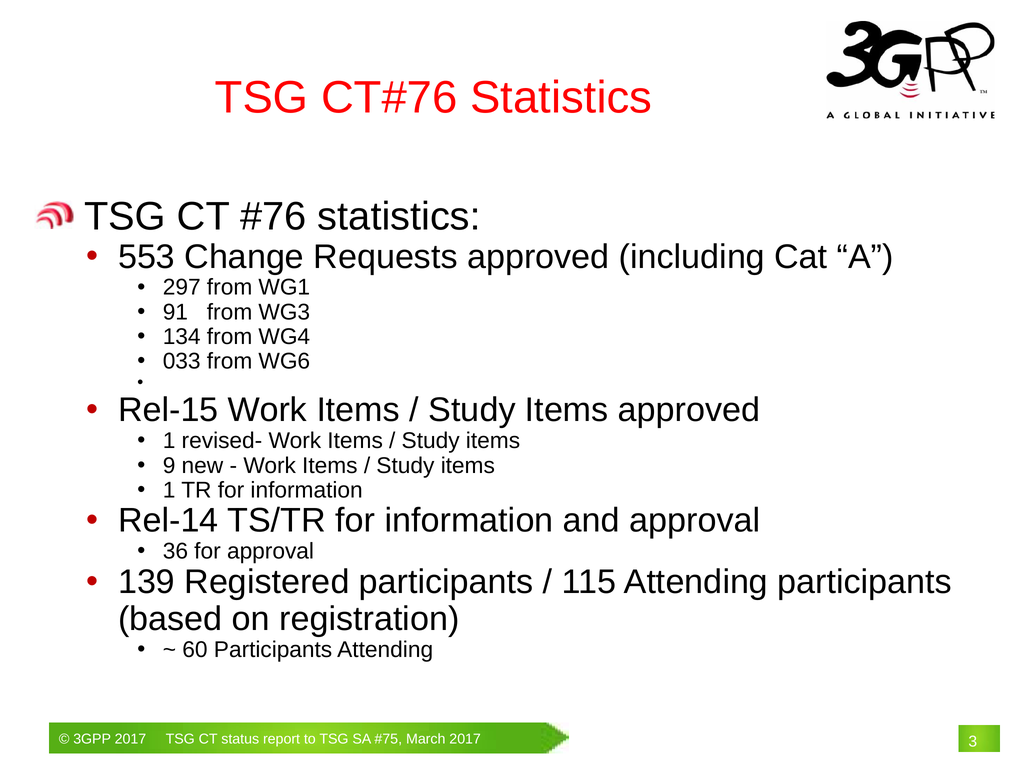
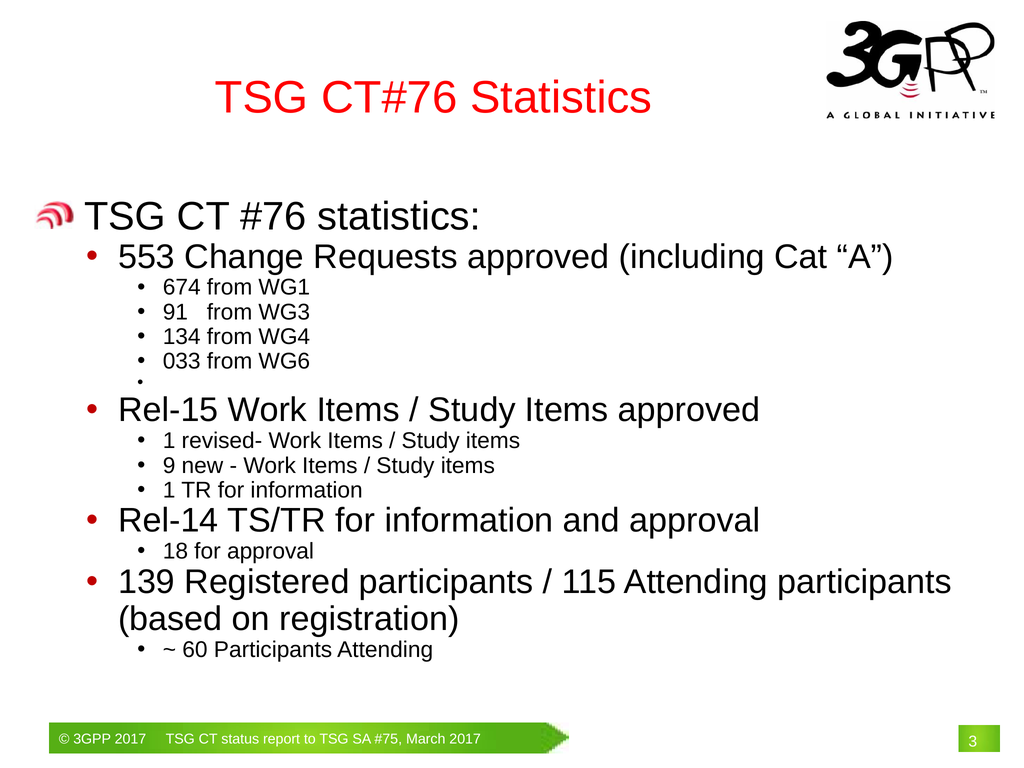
297: 297 -> 674 (182, 287)
36: 36 -> 18 (175, 551)
